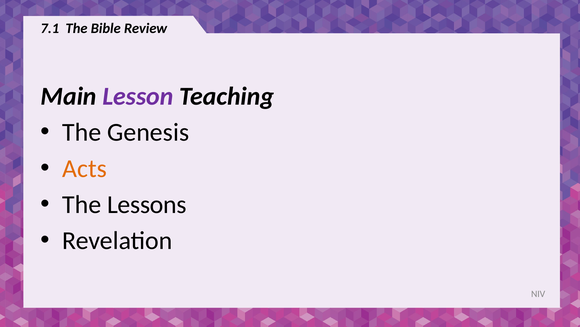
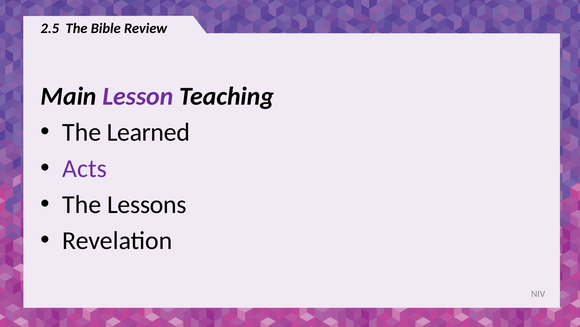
7.1: 7.1 -> 2.5 (50, 28)
Genesis: Genesis -> Learned (148, 133)
Acts colour: orange -> purple (85, 169)
